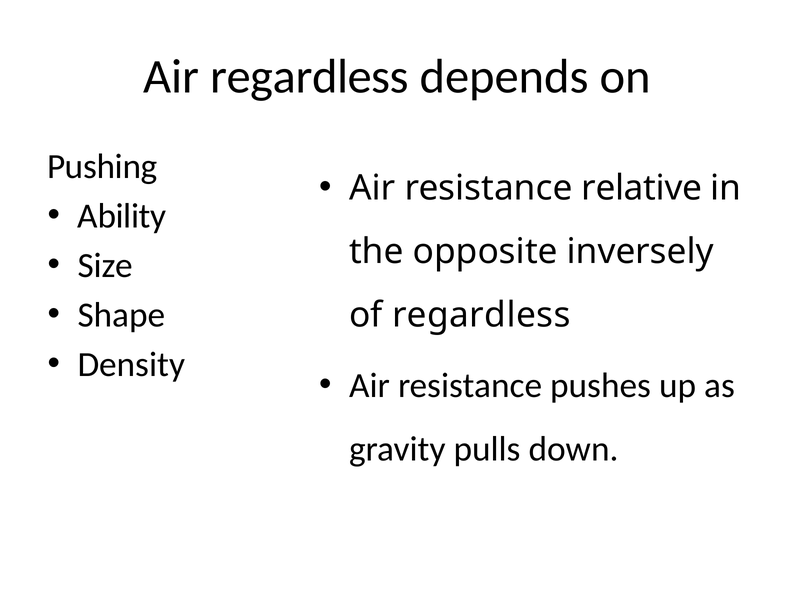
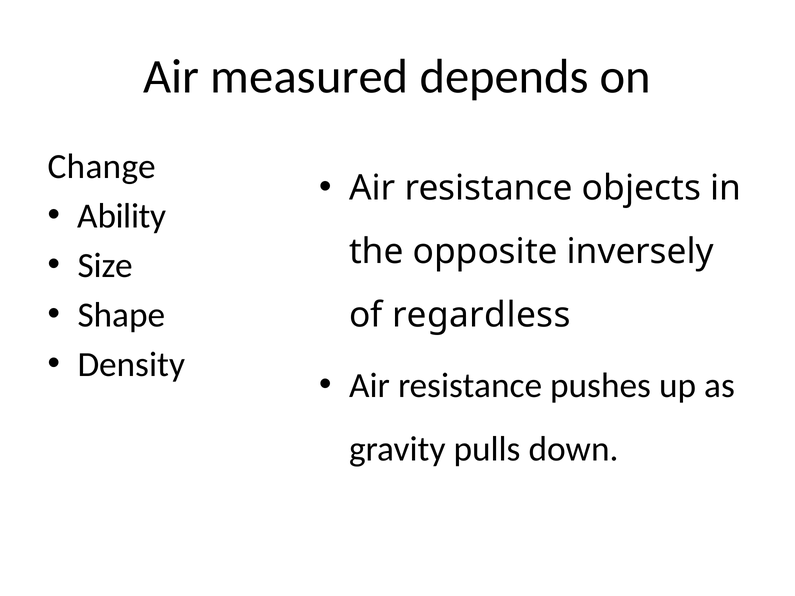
Air regardless: regardless -> measured (309, 77)
Pushing: Pushing -> Change (102, 167)
relative: relative -> objects (641, 188)
